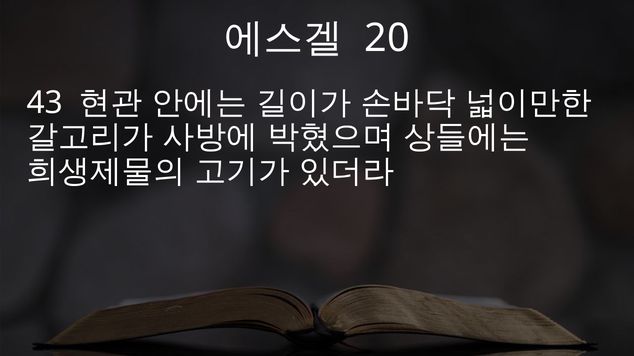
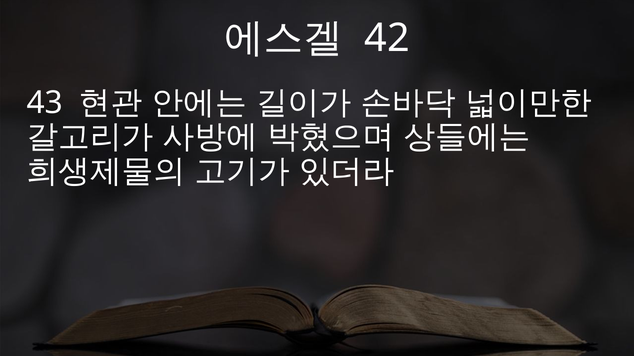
20: 20 -> 42 (387, 38)
